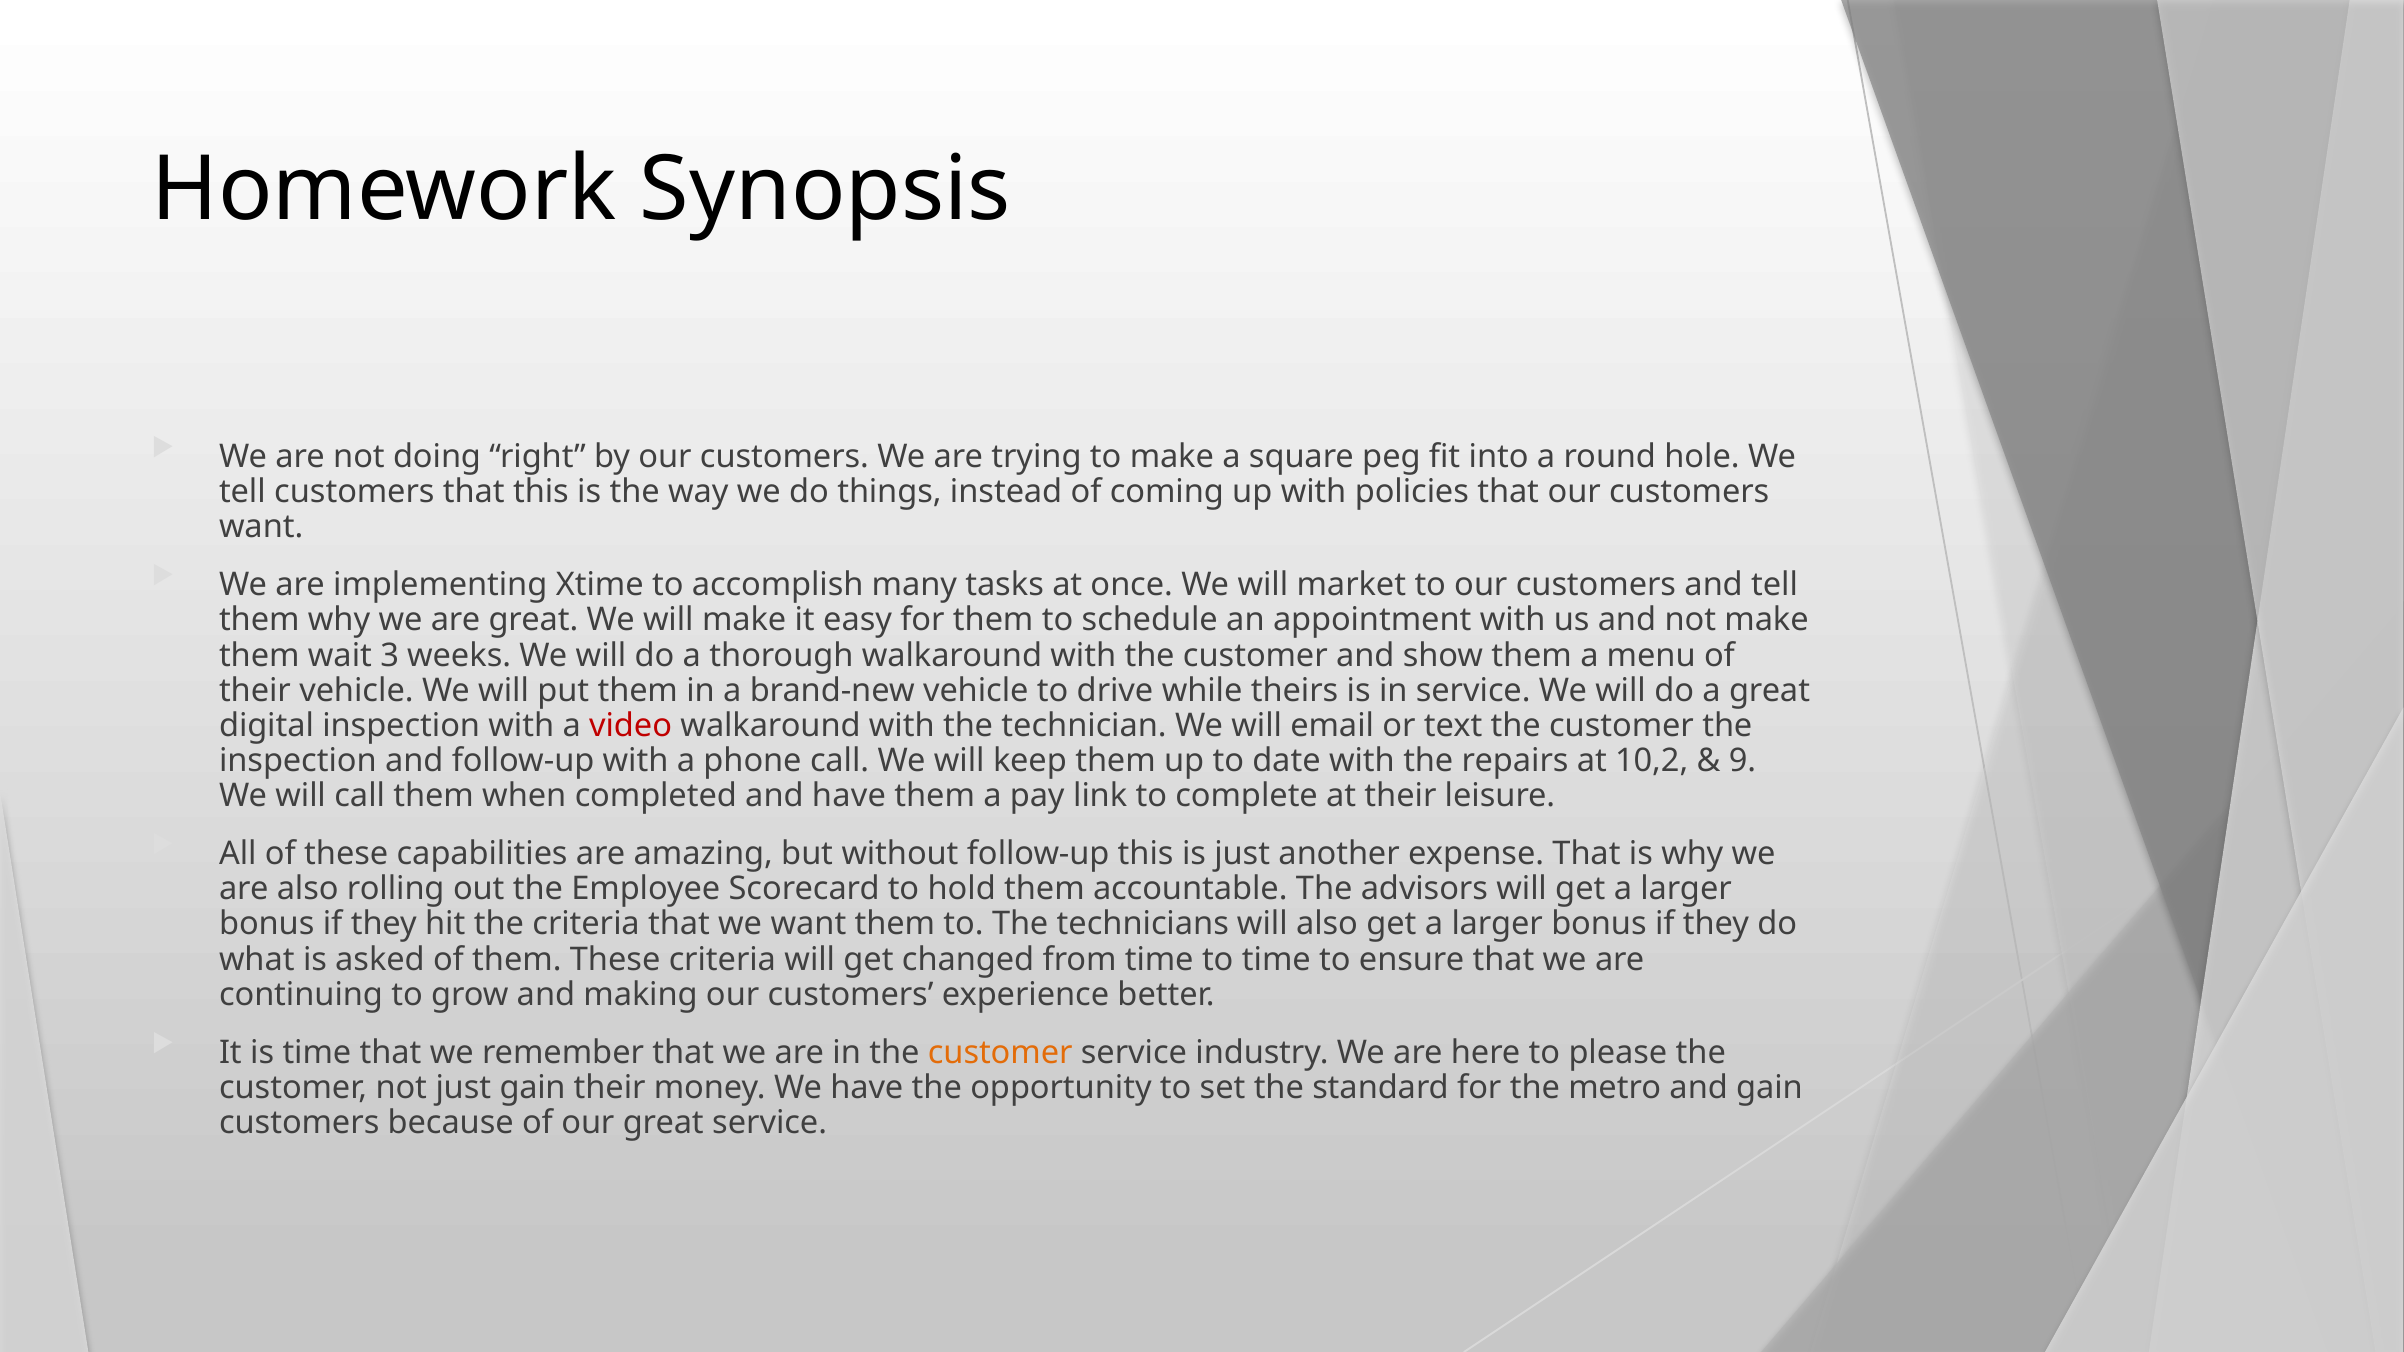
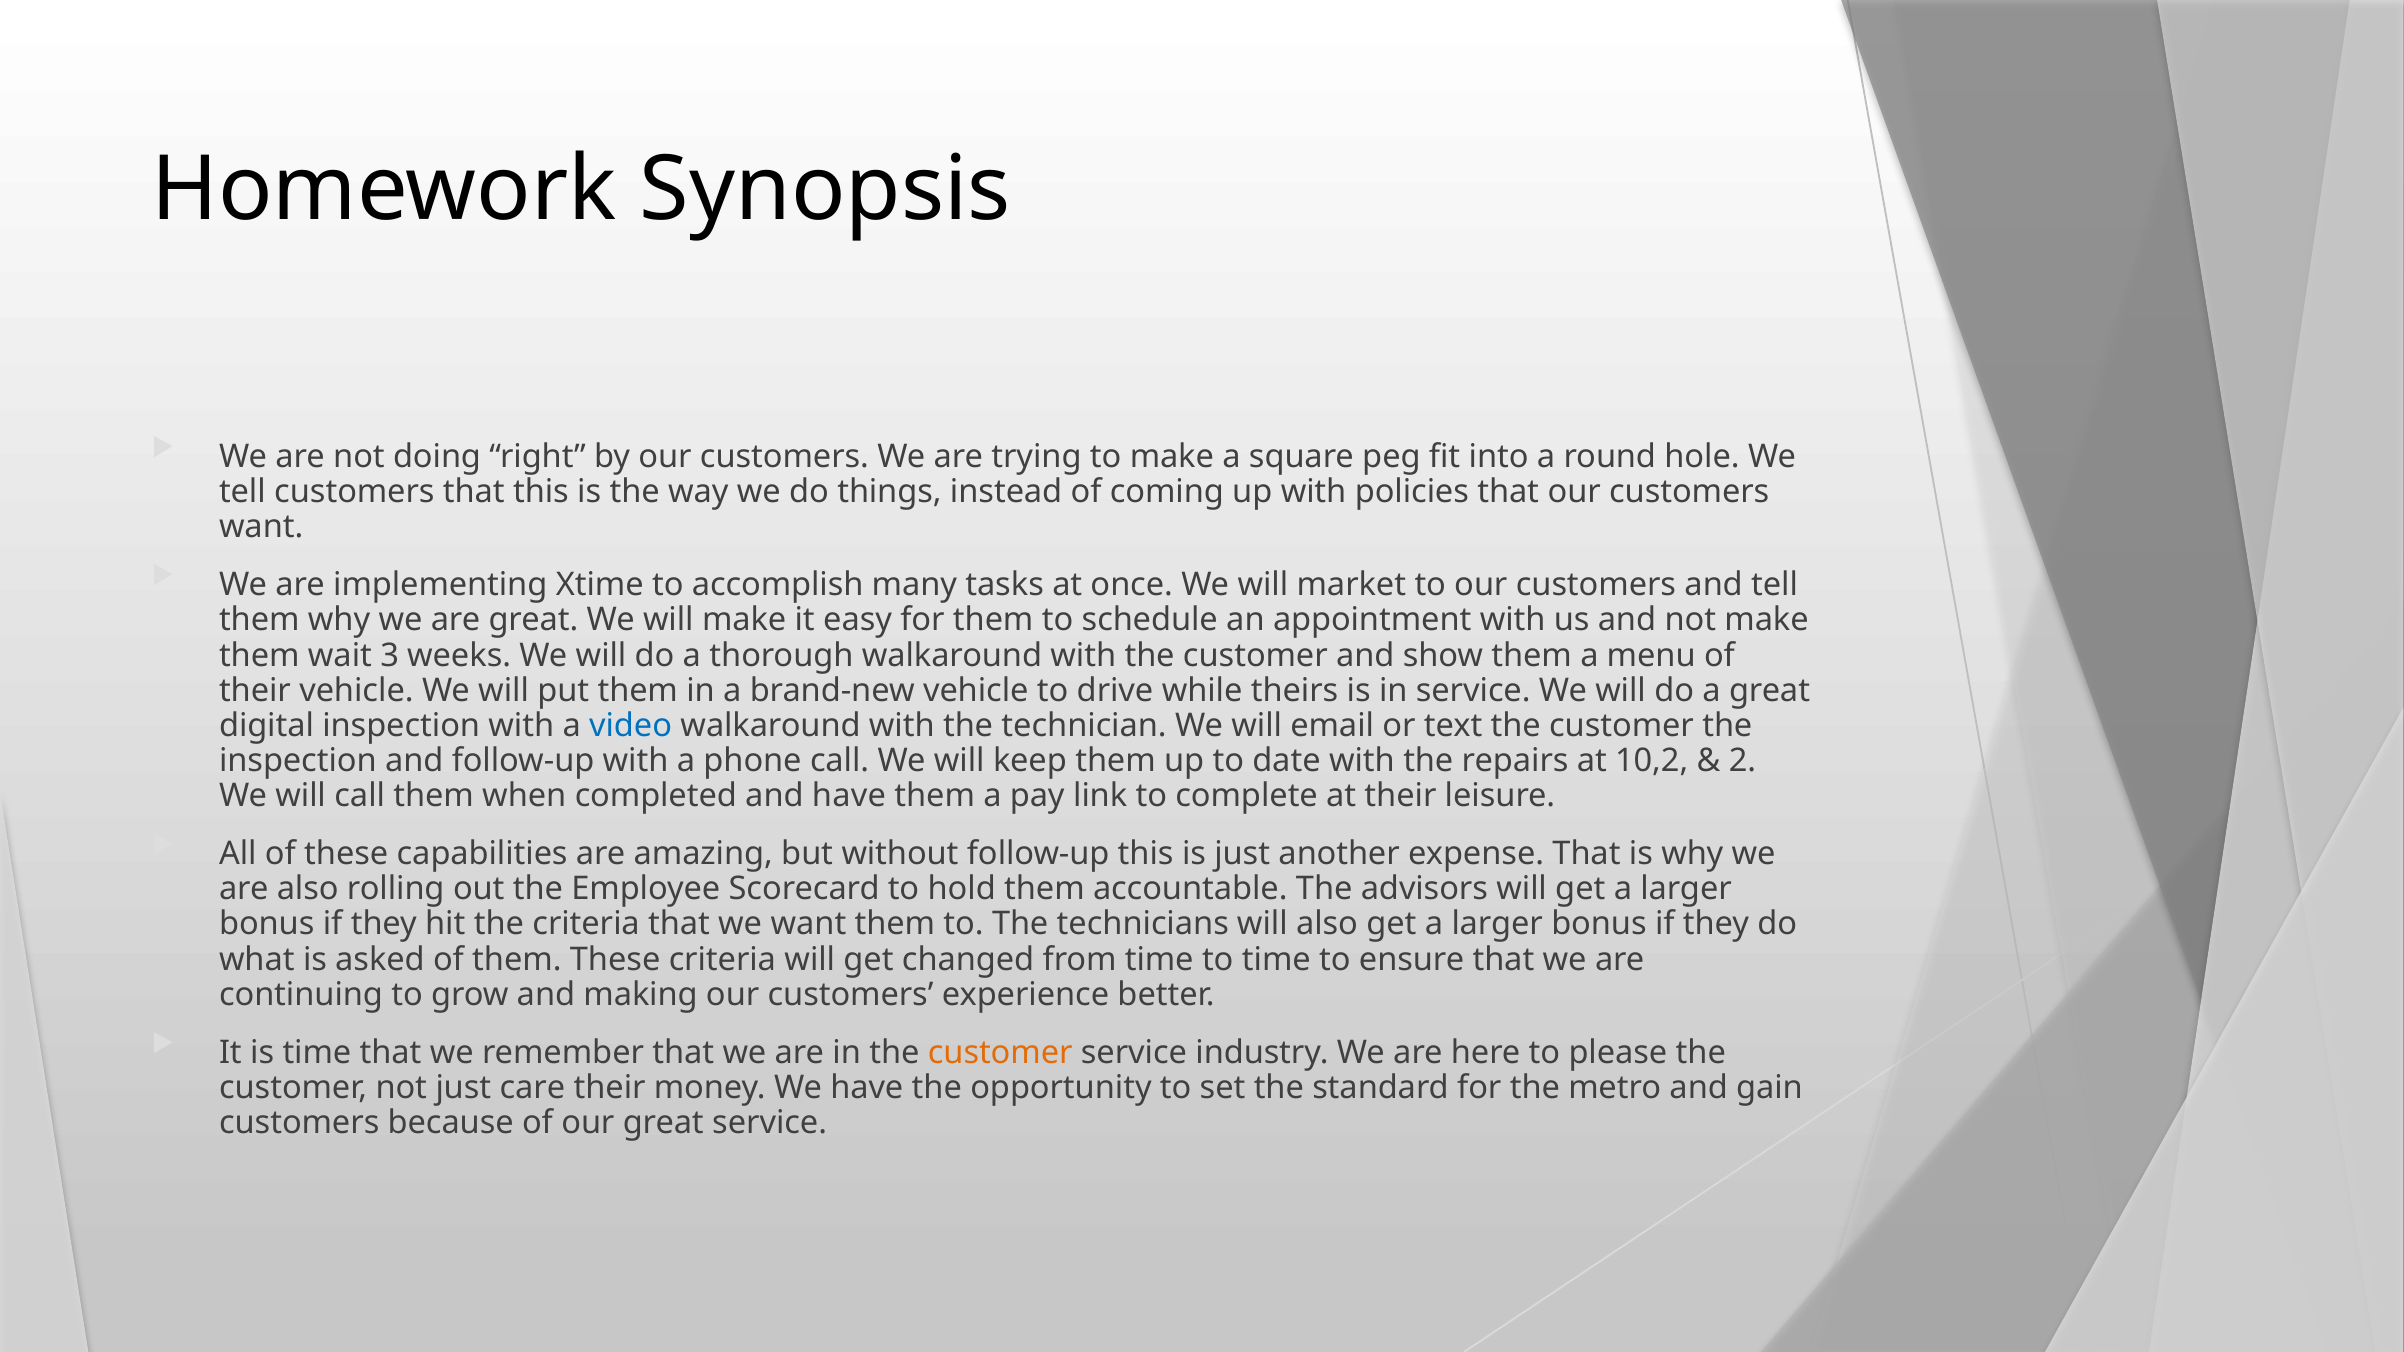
video colour: red -> blue (631, 726)
9: 9 -> 2 (1742, 761)
just gain: gain -> care (532, 1088)
